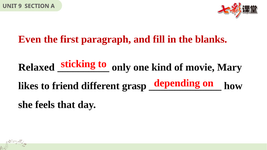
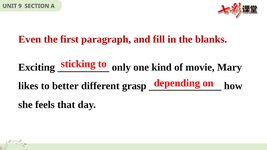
Relaxed: Relaxed -> Exciting (37, 67)
friend: friend -> better (65, 86)
